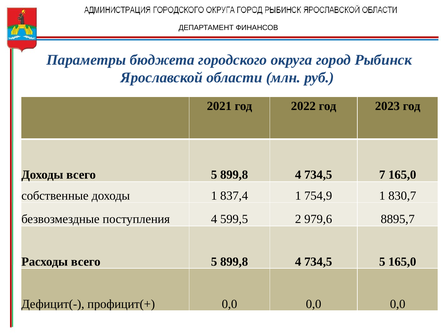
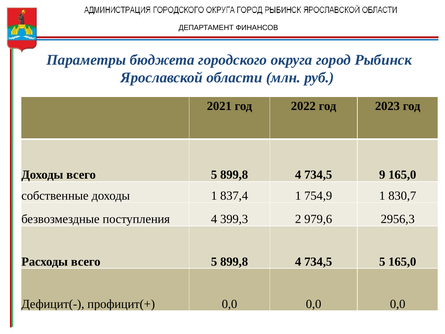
7: 7 -> 9 (382, 175)
599,5: 599,5 -> 399,3 (234, 219)
8895,7: 8895,7 -> 2956,3 (398, 219)
